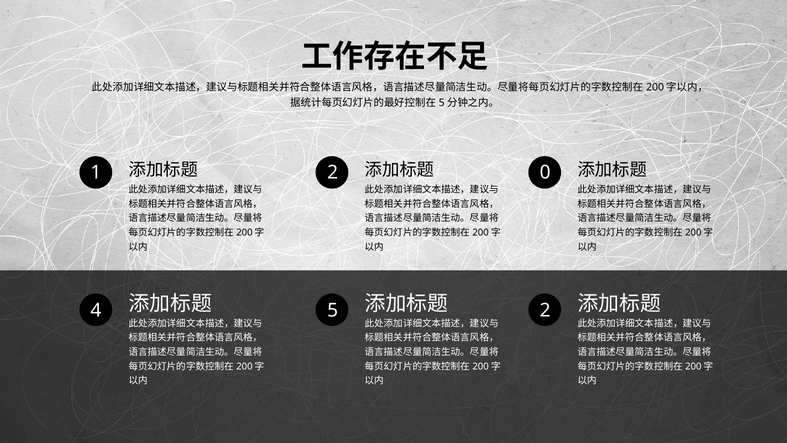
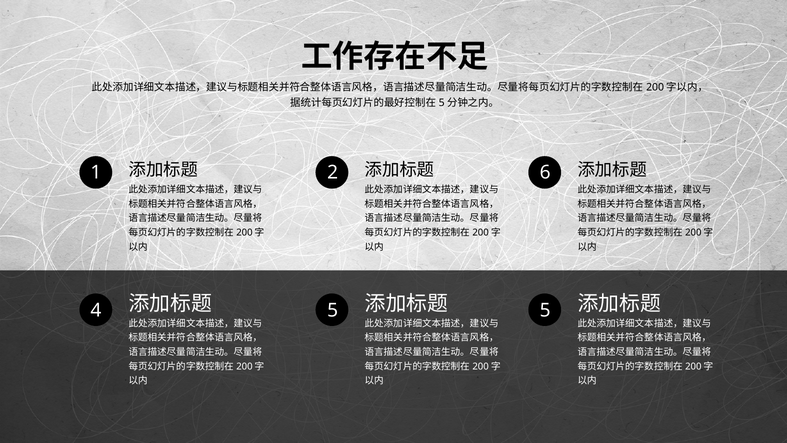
0: 0 -> 6 (545, 172)
5 2: 2 -> 5 (545, 310)
